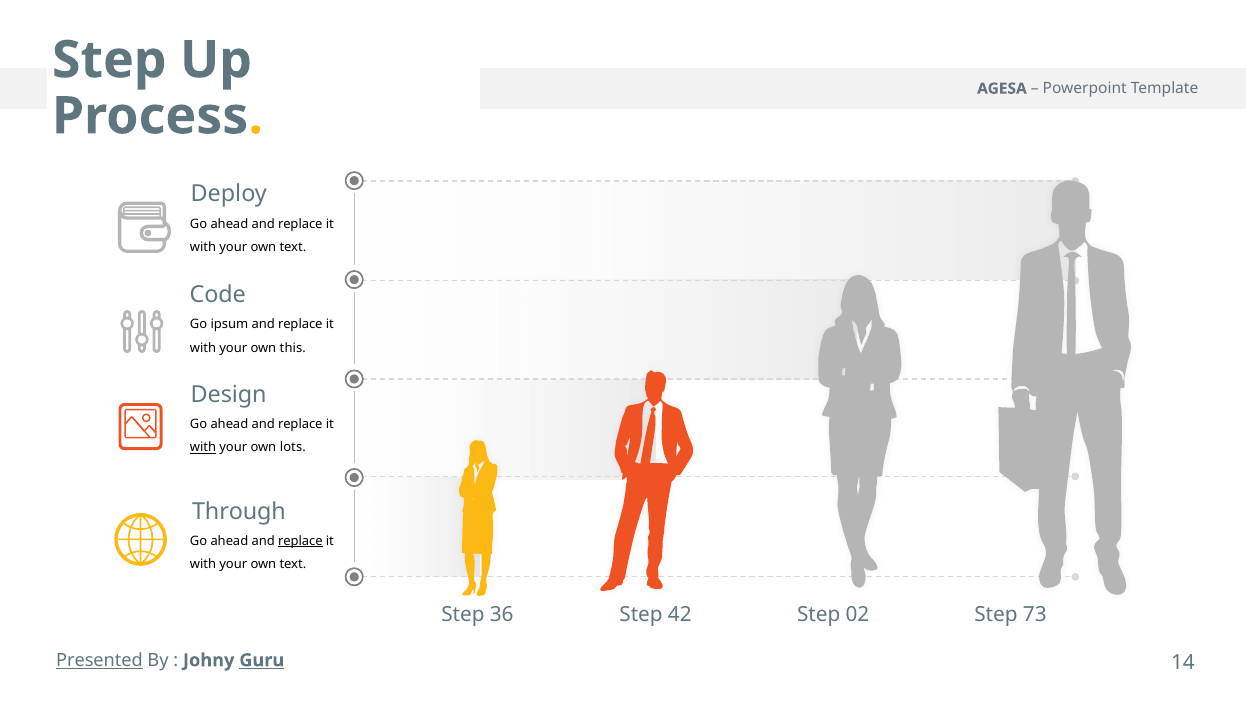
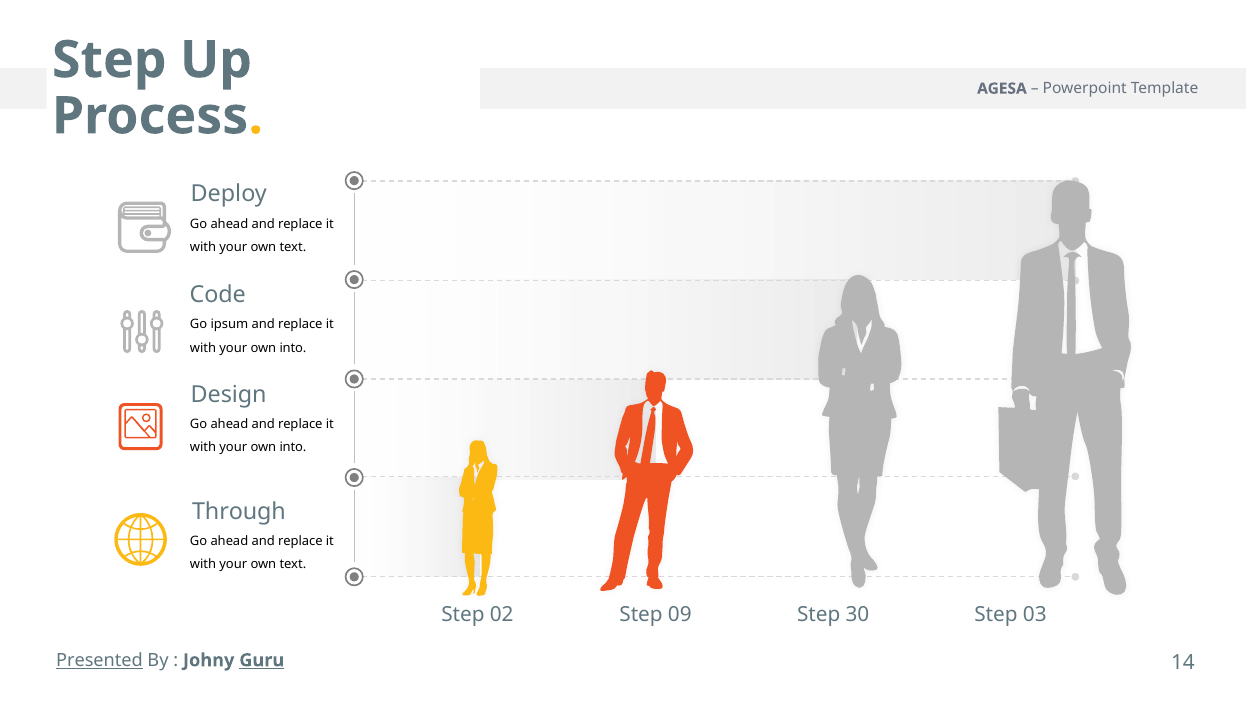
this: this -> into (293, 348)
with underline: present -> none (203, 447)
lots: lots -> into (293, 447)
replace underline: present -> none (300, 541)
36: 36 -> 02 (502, 614)
42: 42 -> 09 (680, 614)
02: 02 -> 30 (857, 614)
73: 73 -> 03 (1035, 614)
